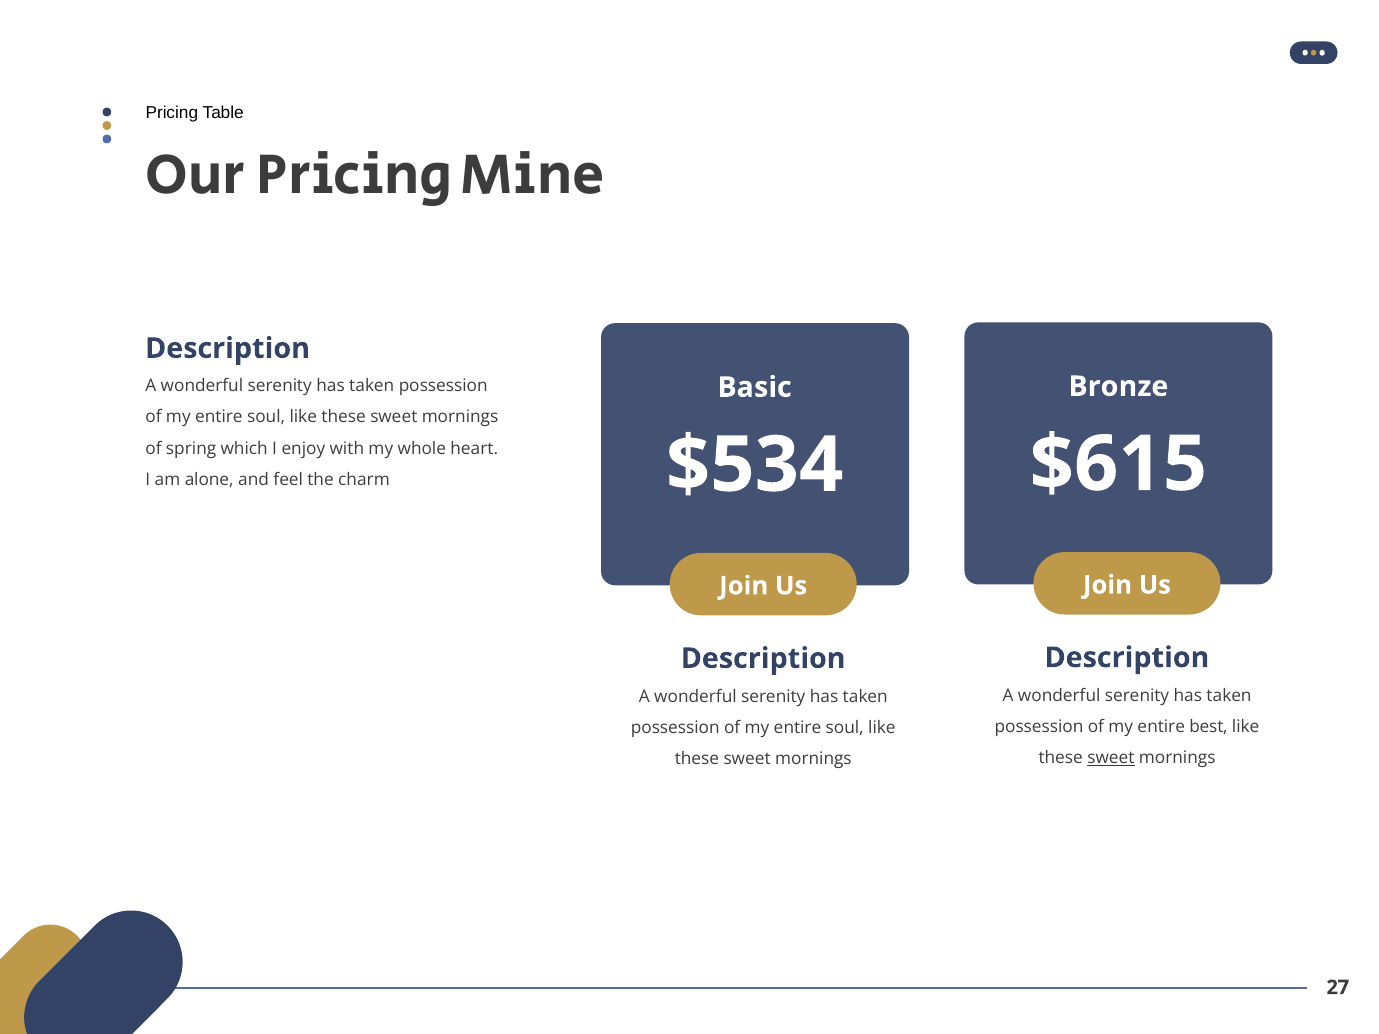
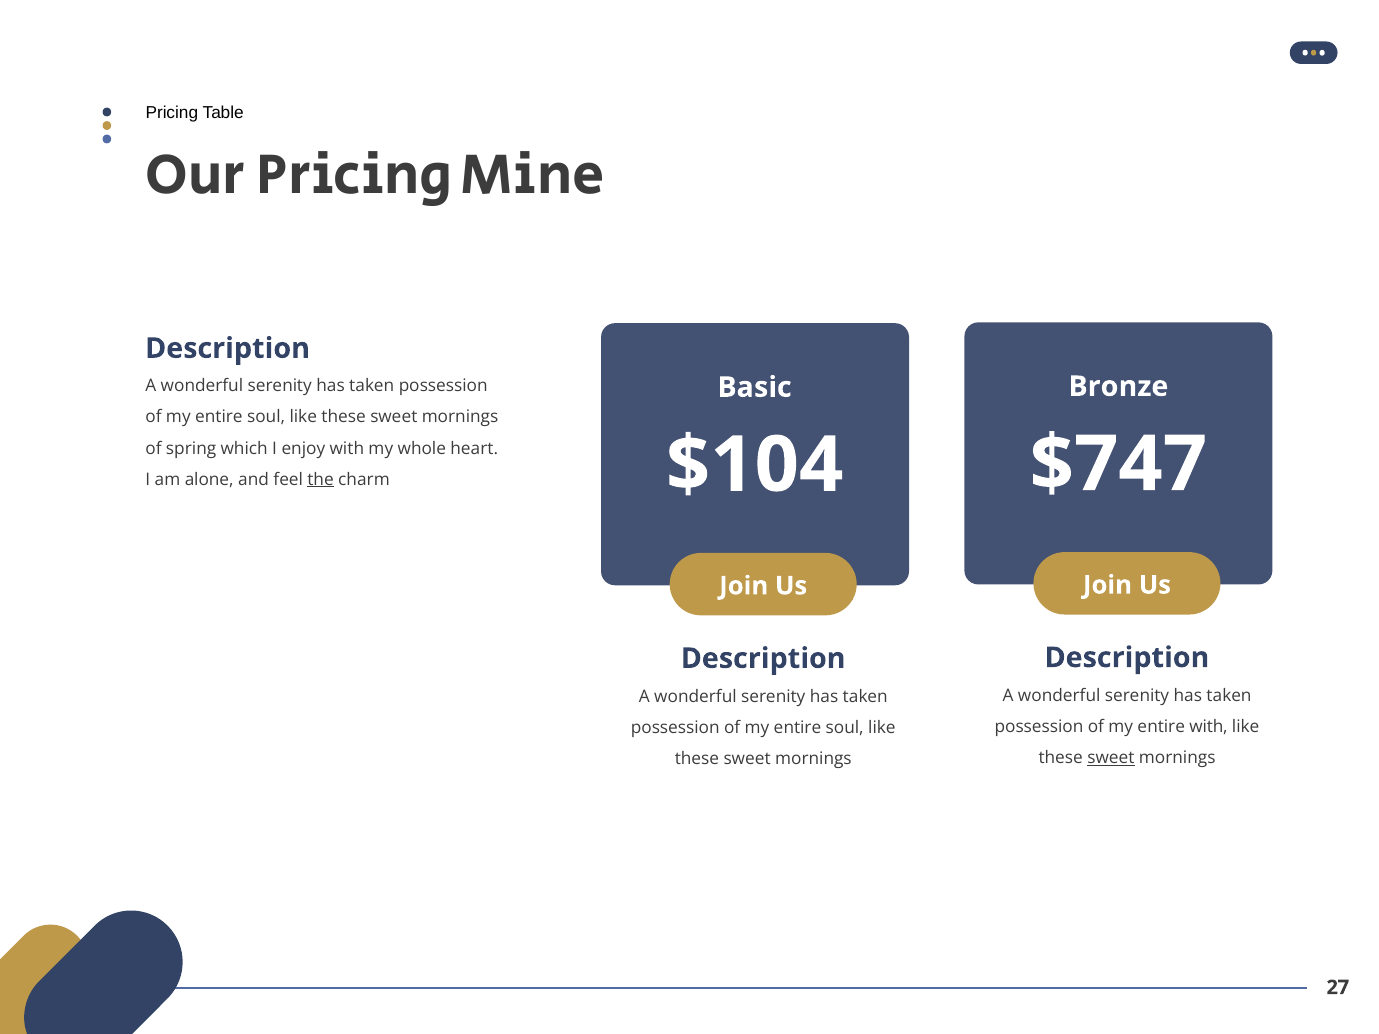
$615: $615 -> $747 (1118, 465)
$534: $534 -> $104 (755, 465)
the underline: none -> present (321, 480)
entire best: best -> with (1209, 727)
